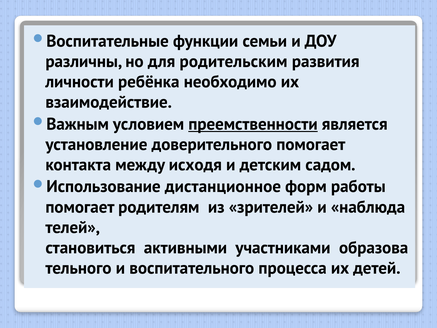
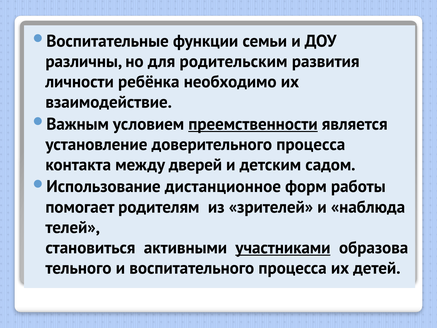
доверительного помогает: помогает -> процесса (311, 144)
исходя: исходя -> дверей (195, 165)
участниками underline: none -> present (283, 248)
